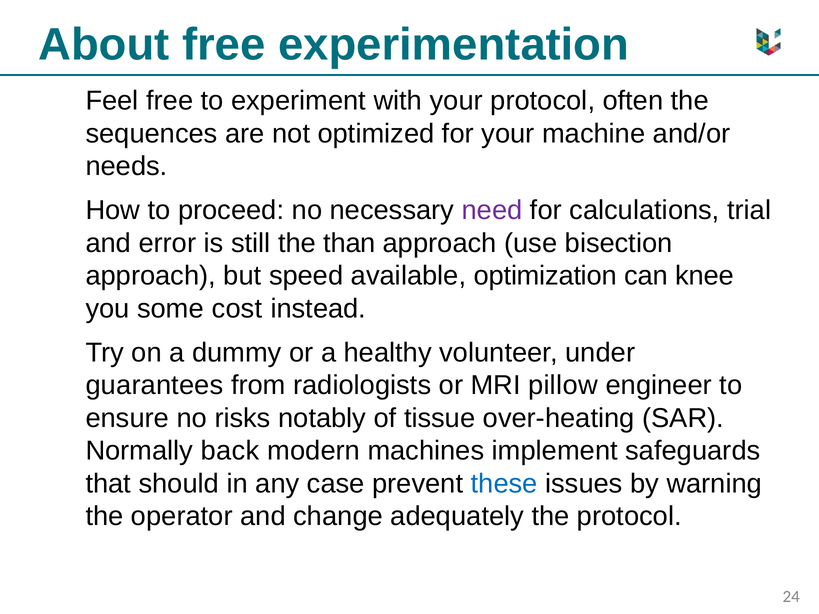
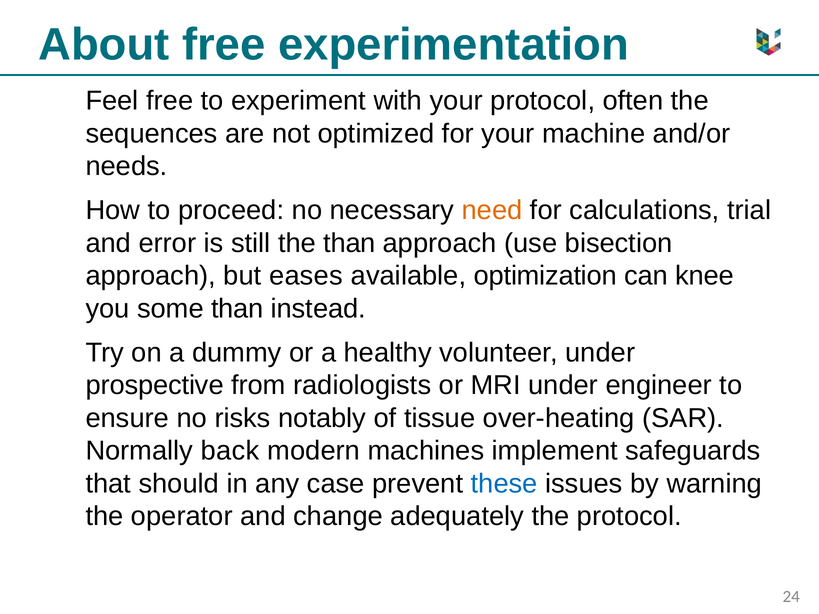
need colour: purple -> orange (492, 210)
speed: speed -> eases (306, 276)
some cost: cost -> than (237, 309)
guarantees: guarantees -> prospective (155, 385)
MRI pillow: pillow -> under (563, 385)
